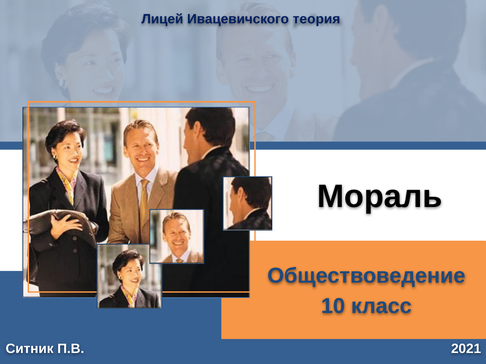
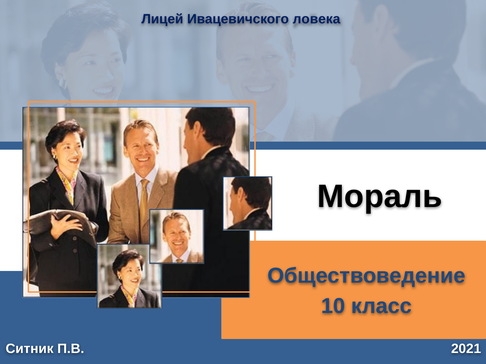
теория: теория -> ловека (317, 19)
